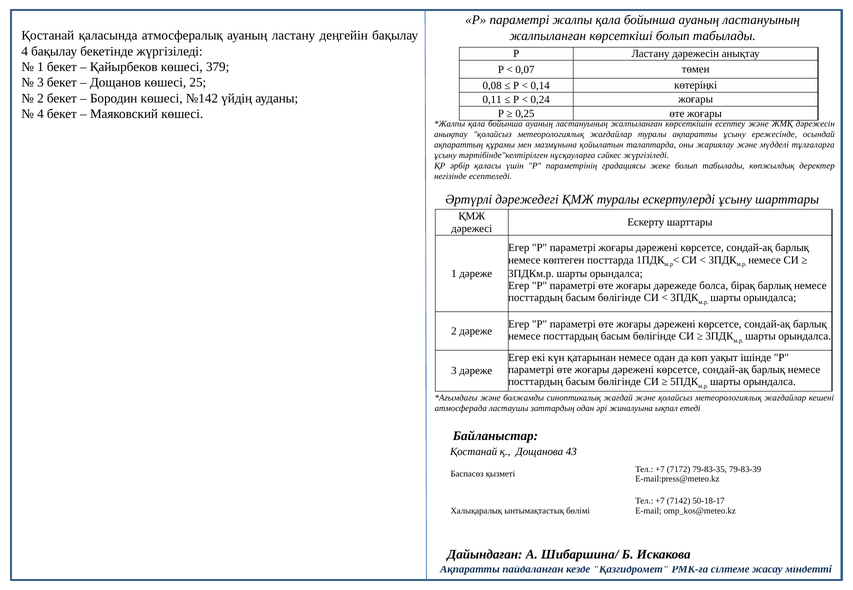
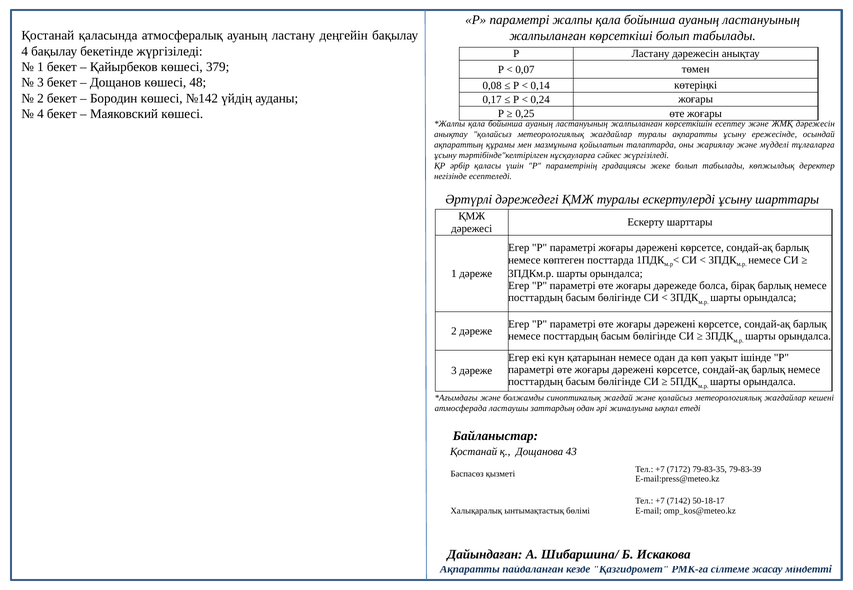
25: 25 -> 48 (198, 83)
0,11: 0,11 -> 0,17 (492, 100)
